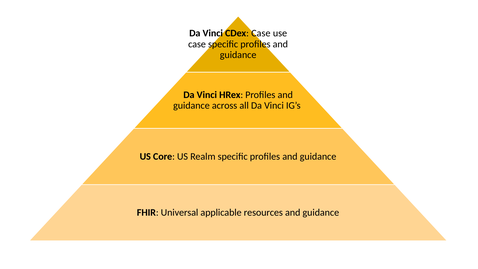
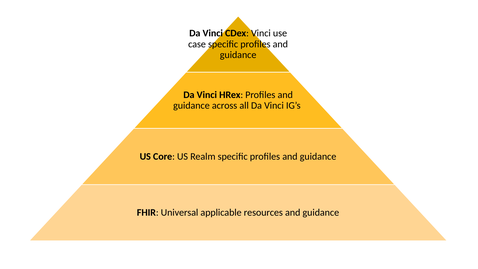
CDex Case: Case -> Vinci (261, 33)
